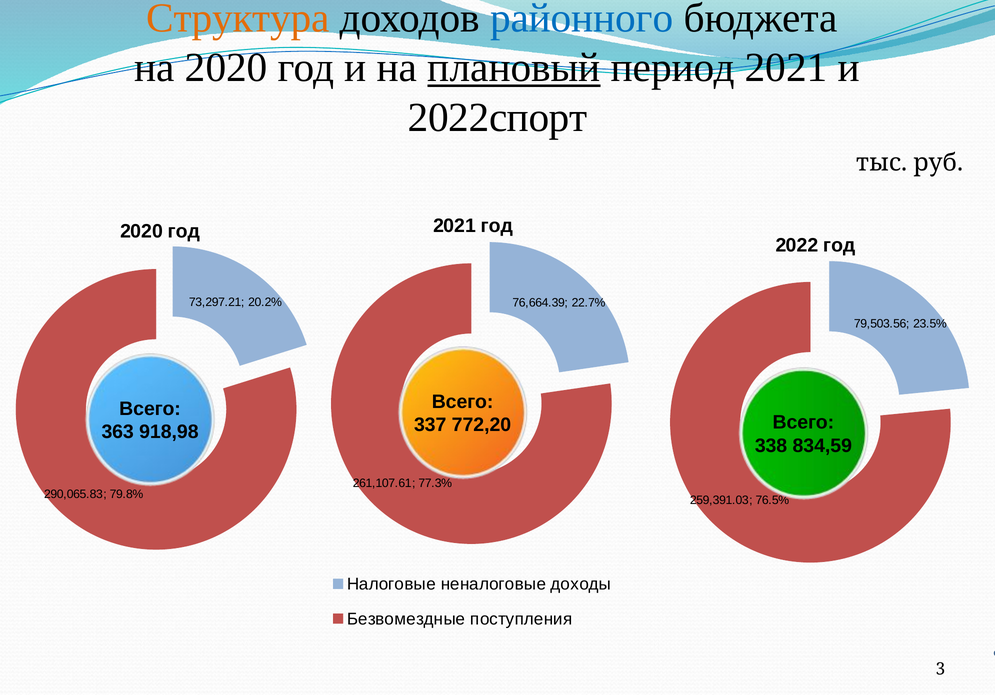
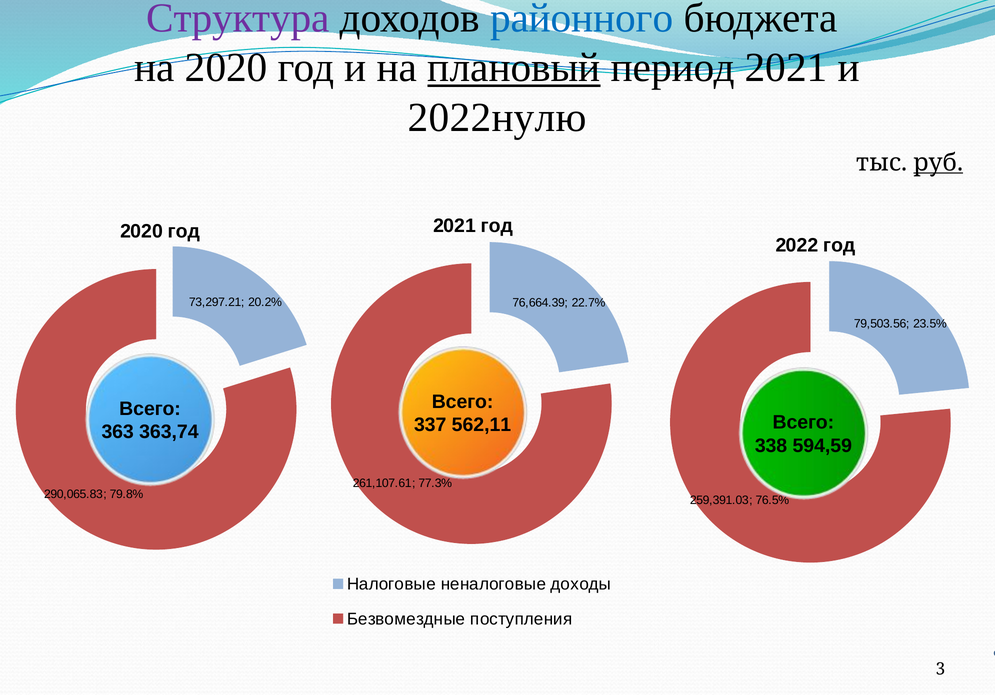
Структура colour: orange -> purple (238, 18)
2022спорт: 2022спорт -> 2022нулю (497, 117)
руб underline: none -> present (938, 163)
772,20: 772,20 -> 562,11 (481, 425)
918,98: 918,98 -> 363,74 (169, 432)
834,59: 834,59 -> 594,59 (822, 446)
